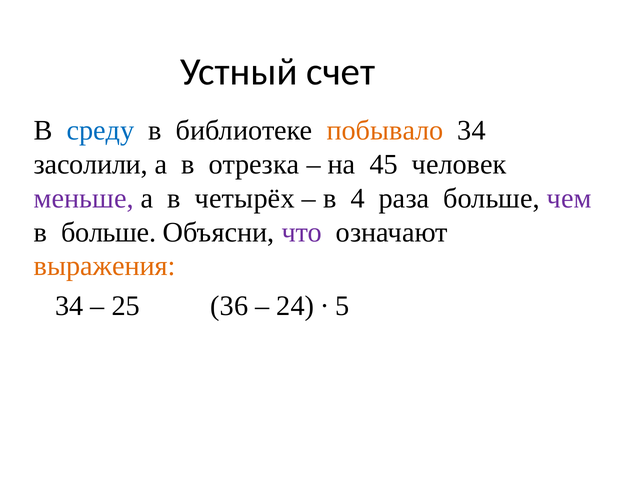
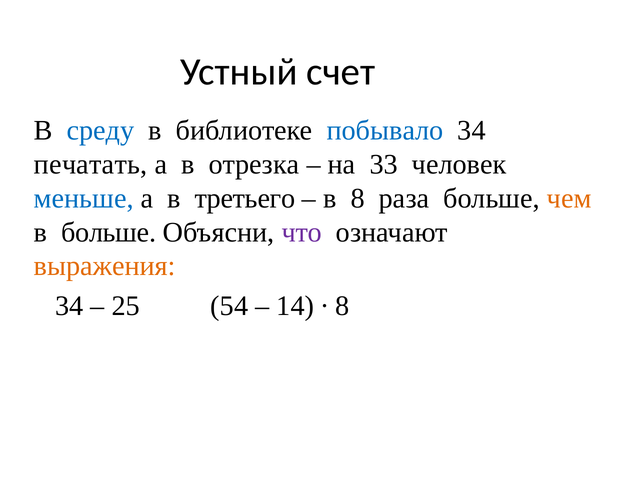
побывало colour: orange -> blue (385, 130)
засолили: засолили -> печатать (91, 164)
45: 45 -> 33 (384, 164)
меньше colour: purple -> blue (84, 198)
четырёх: четырёх -> третьего (245, 198)
в 4: 4 -> 8 (358, 198)
чем colour: purple -> orange (569, 198)
36: 36 -> 54 (229, 306)
24: 24 -> 14 (295, 306)
5: 5 -> 8 (342, 306)
